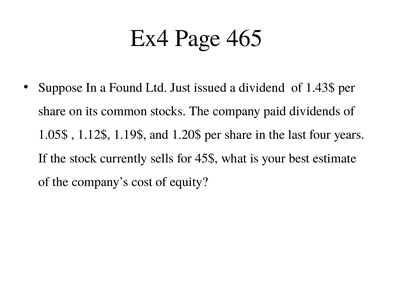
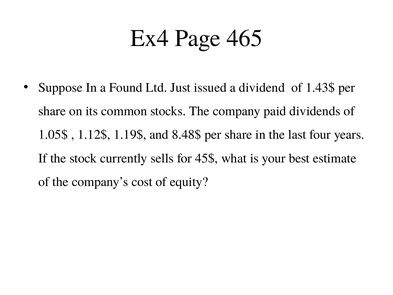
1.20$: 1.20$ -> 8.48$ (187, 135)
